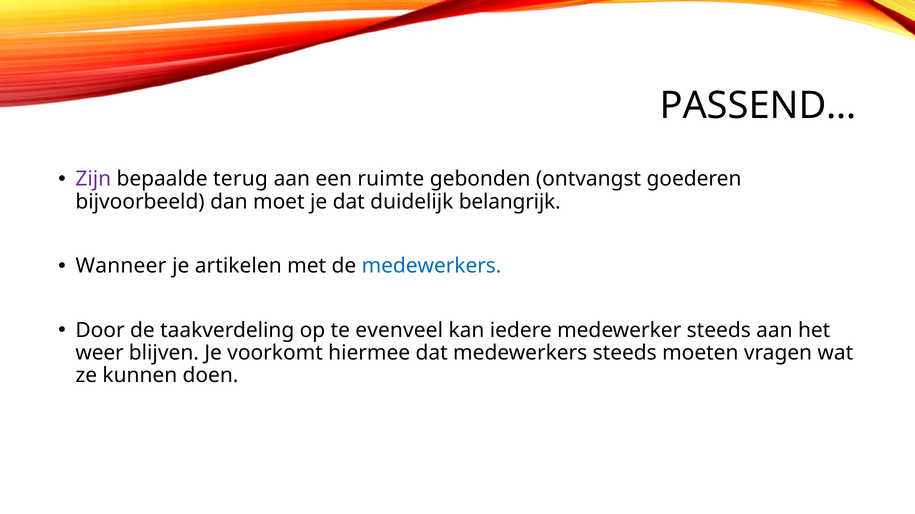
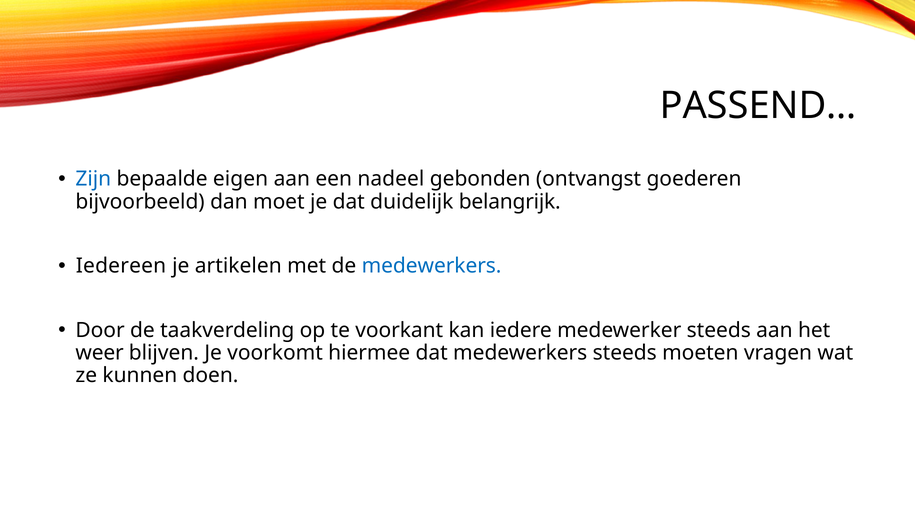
Zijn colour: purple -> blue (93, 179)
terug: terug -> eigen (241, 179)
ruimte: ruimte -> nadeel (391, 179)
Wanneer: Wanneer -> Iedereen (121, 266)
evenveel: evenveel -> voorkant (399, 331)
